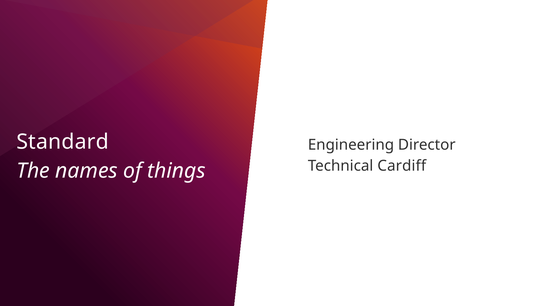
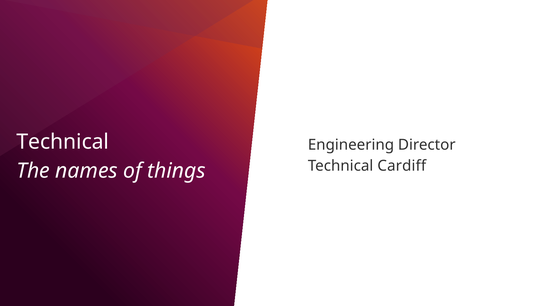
Standard: Standard -> Technical (63, 142)
